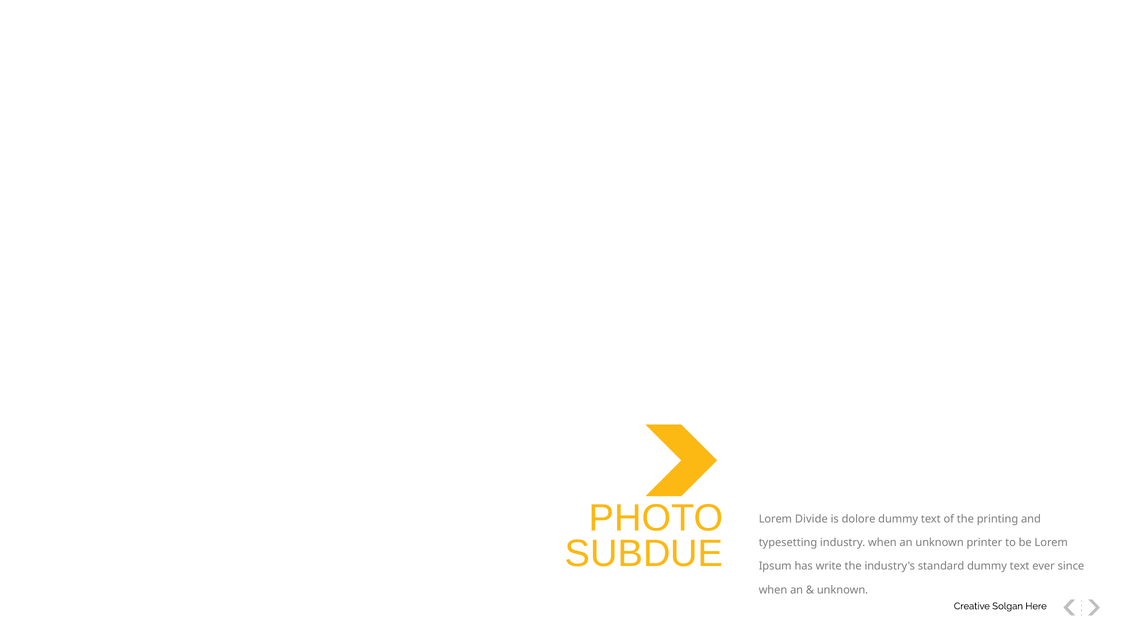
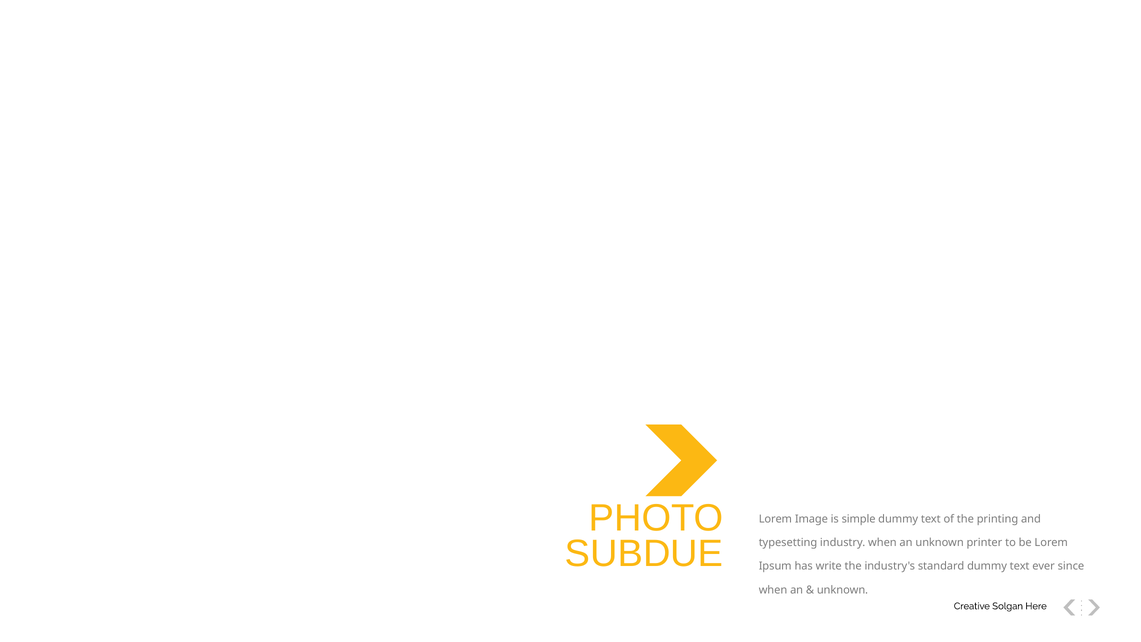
Divide: Divide -> Image (811, 519)
dolore: dolore -> simple (859, 519)
